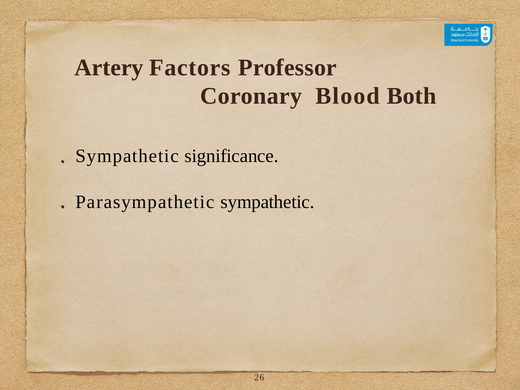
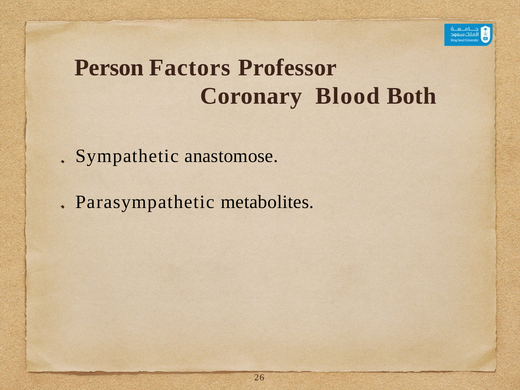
Artery: Artery -> Person (109, 68)
significance: significance -> anastomose (231, 156)
Parasympathetic sympathetic: sympathetic -> metabolites (267, 202)
